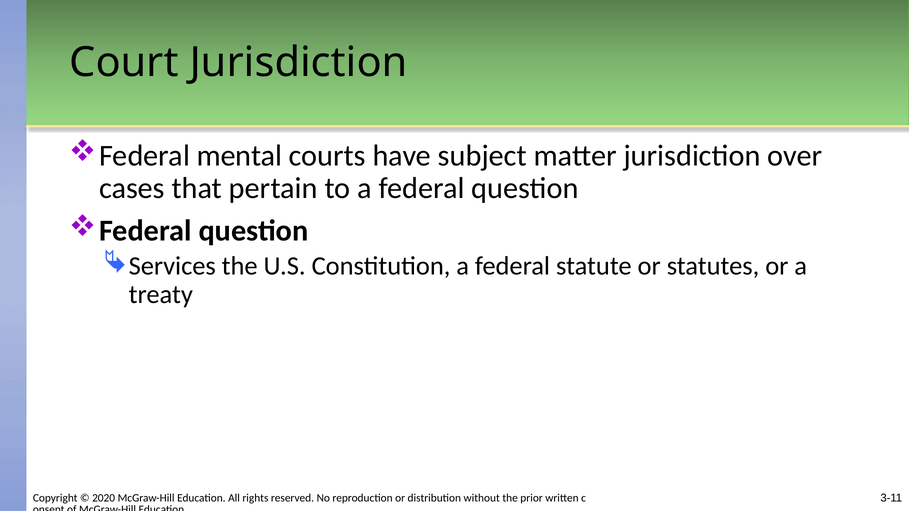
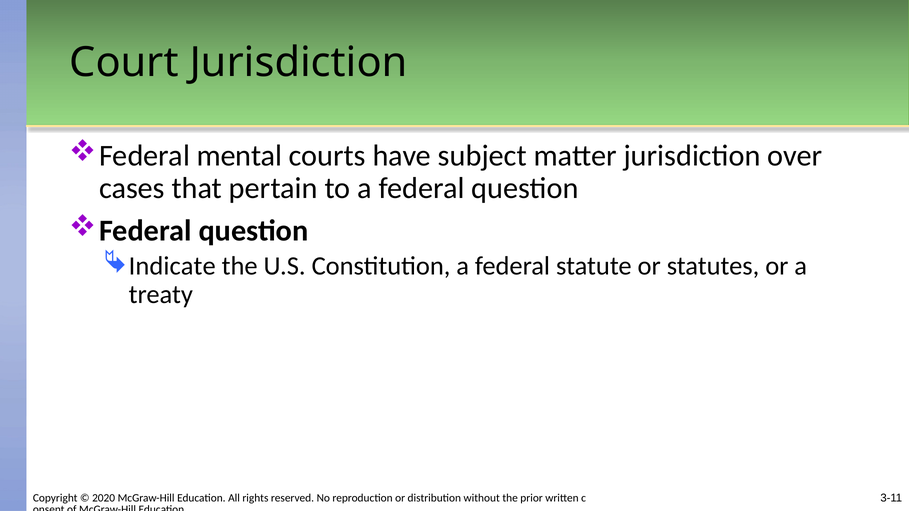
Services: Services -> Indicate (172, 266)
